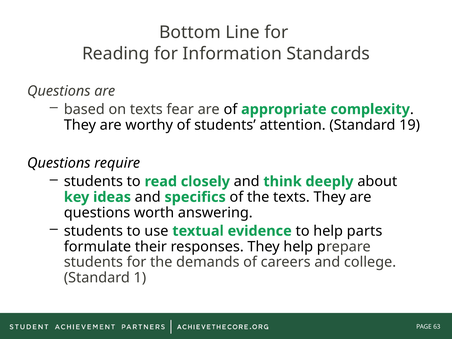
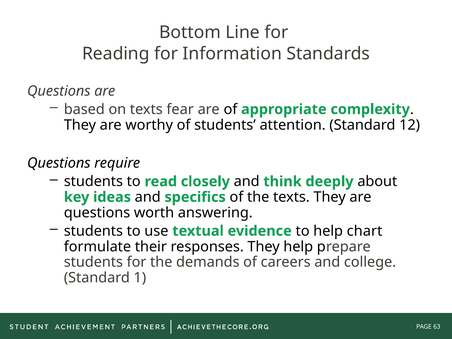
19: 19 -> 12 (410, 125)
parts: parts -> chart (365, 231)
